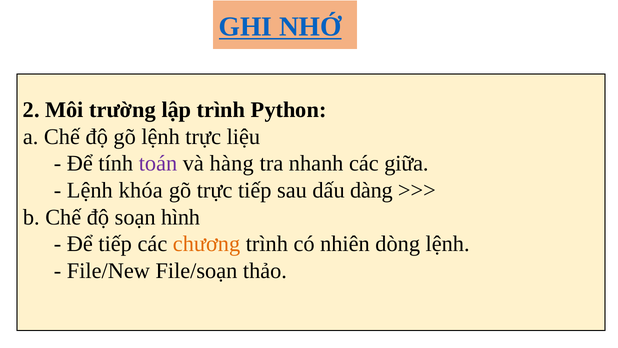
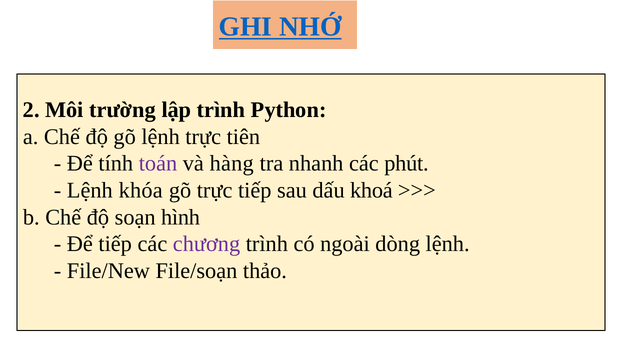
liệu: liệu -> tiên (243, 137)
giữa: giữa -> phút (406, 163)
dàng: dàng -> khoá (371, 190)
chương colour: orange -> purple (207, 244)
nhiên: nhiên -> ngoài (345, 244)
